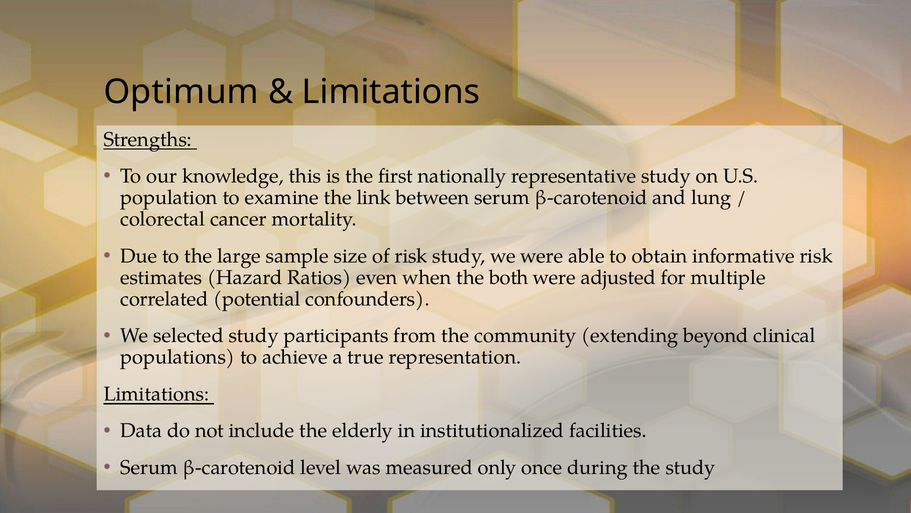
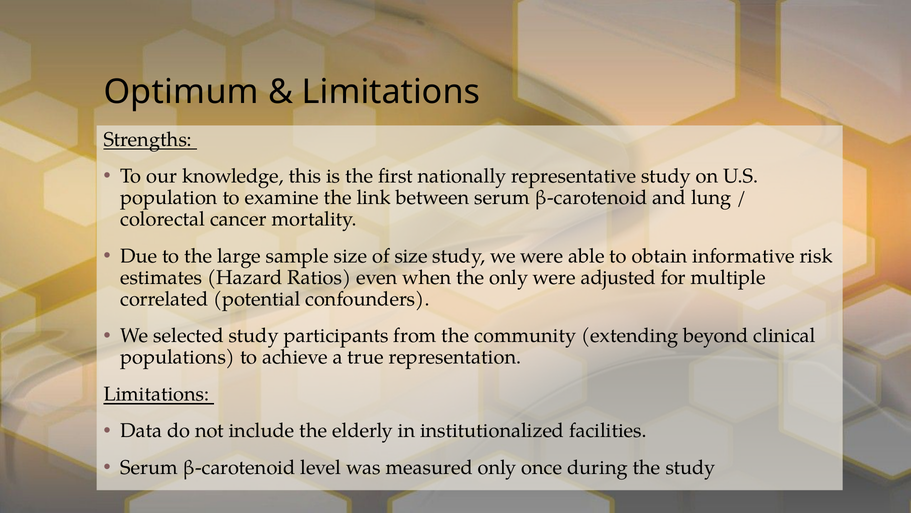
of risk: risk -> size (411, 256)
the both: both -> only (509, 277)
